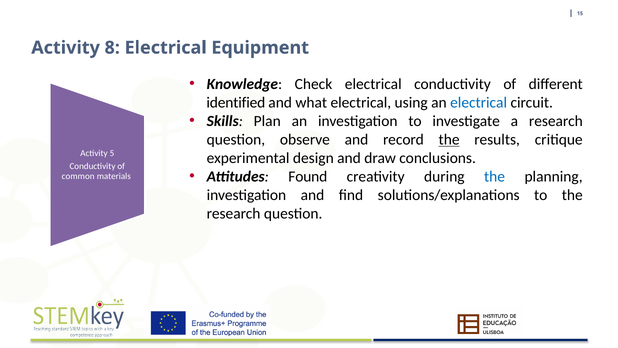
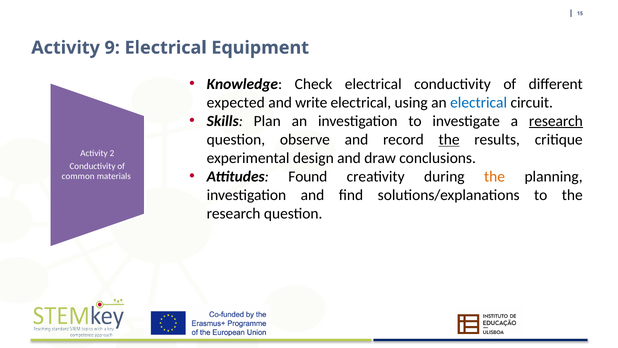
8: 8 -> 9 (112, 48)
identified: identified -> expected (236, 102)
what: what -> write (311, 102)
research underline: none -> present (556, 121)
5: 5 -> 2 (112, 153)
the colour: blue -> orange (495, 177)
